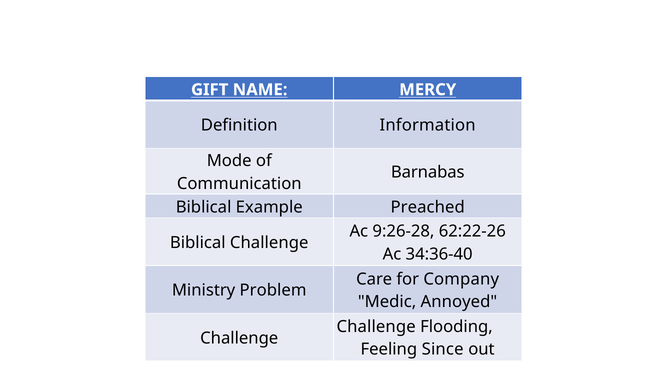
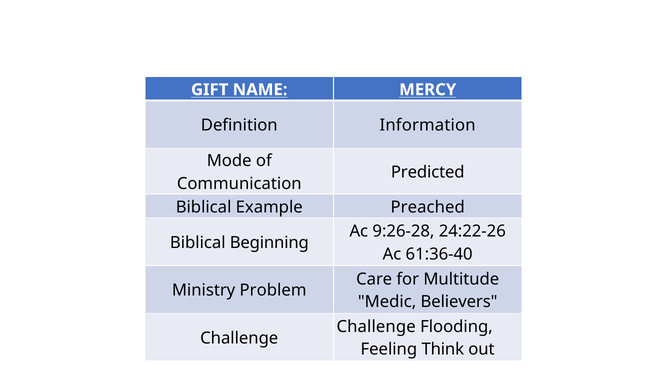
Barnabas: Barnabas -> Predicted (428, 172)
62:22-26: 62:22-26 -> 24:22-26 (472, 232)
Biblical Challenge: Challenge -> Beginning (269, 243)
34:36-40: 34:36-40 -> 61:36-40 (439, 254)
Company: Company -> Multitude (461, 279)
Annoyed: Annoyed -> Believers (459, 302)
Since: Since -> Think (443, 350)
